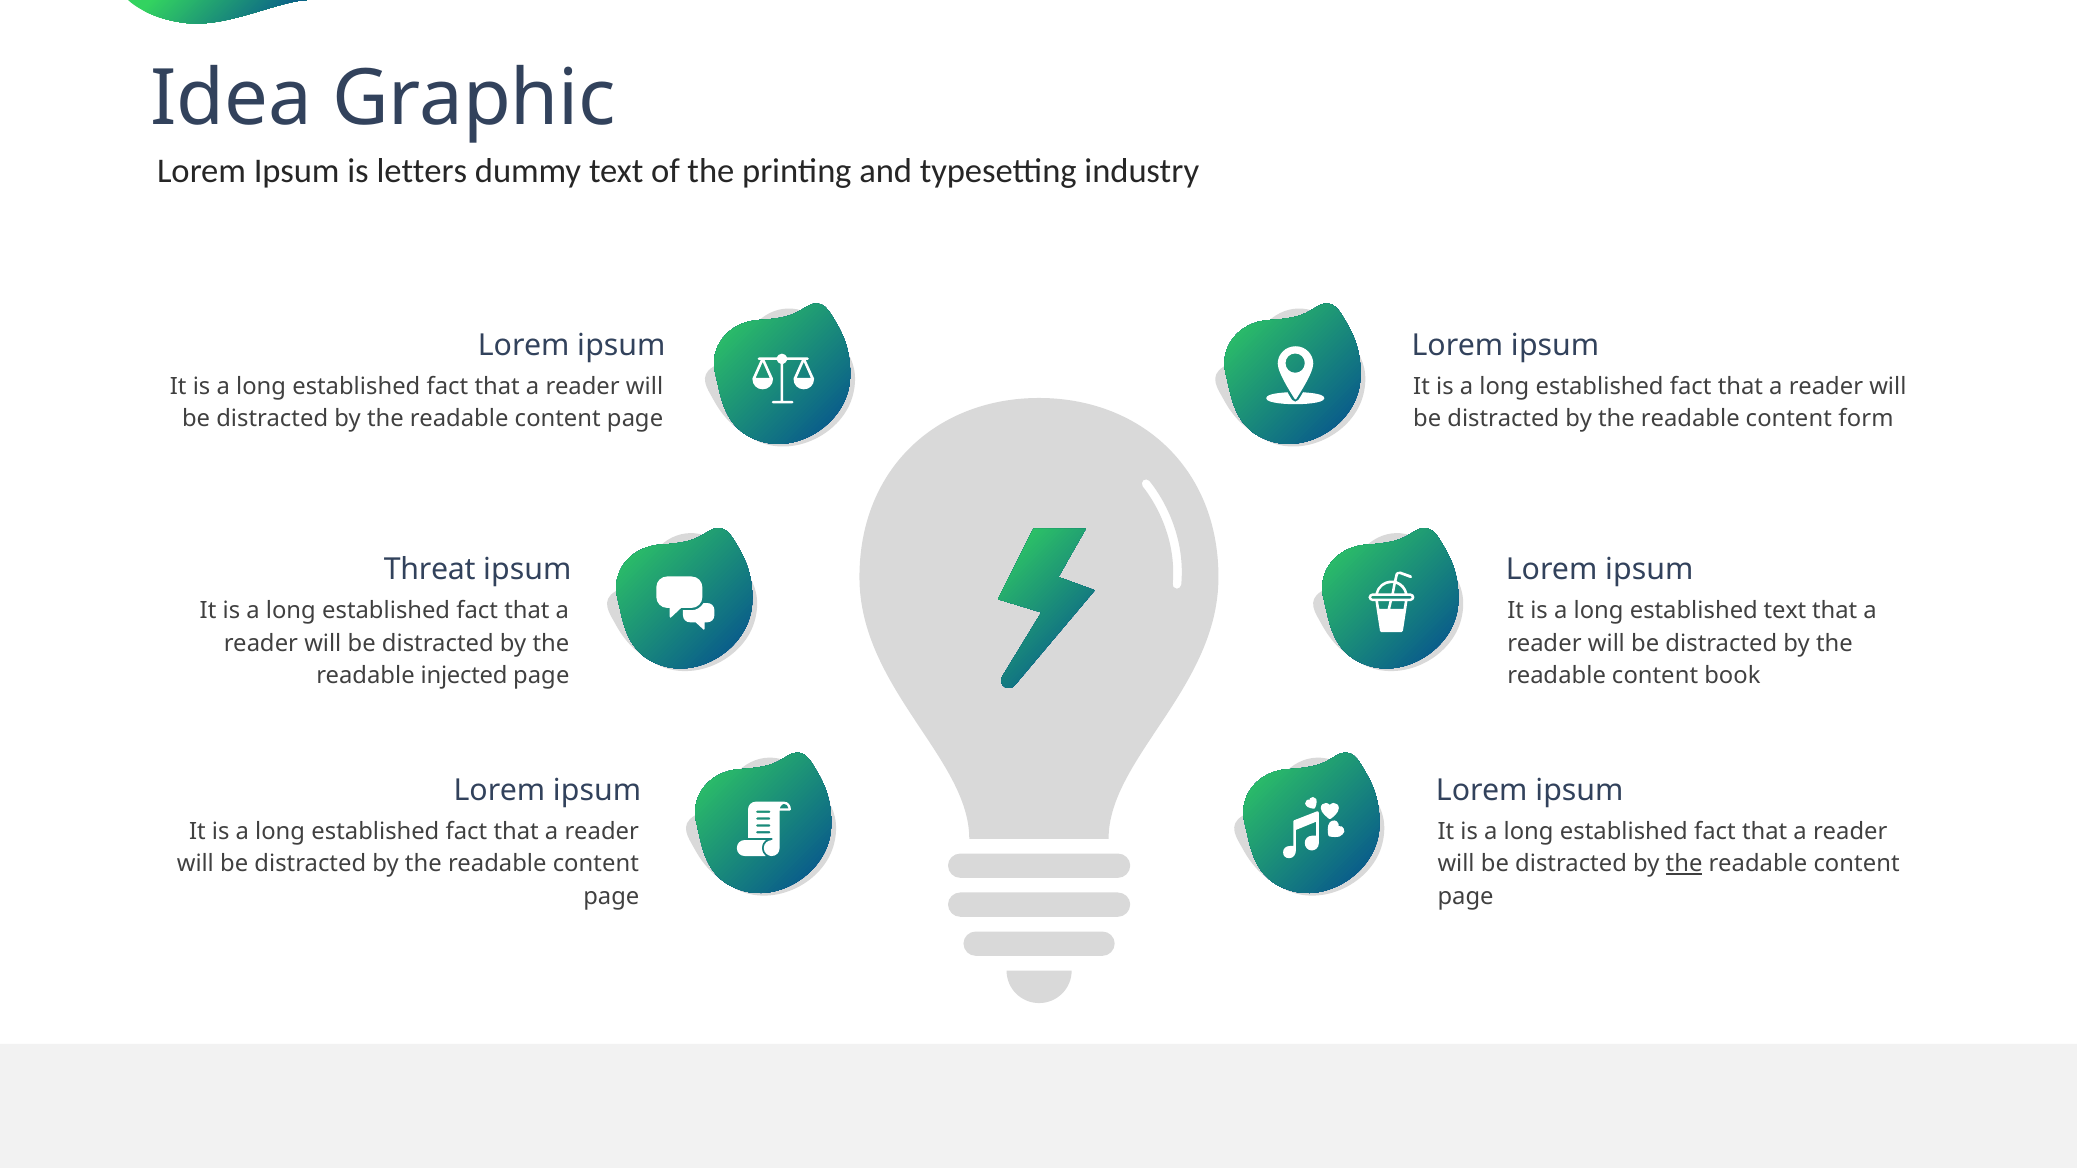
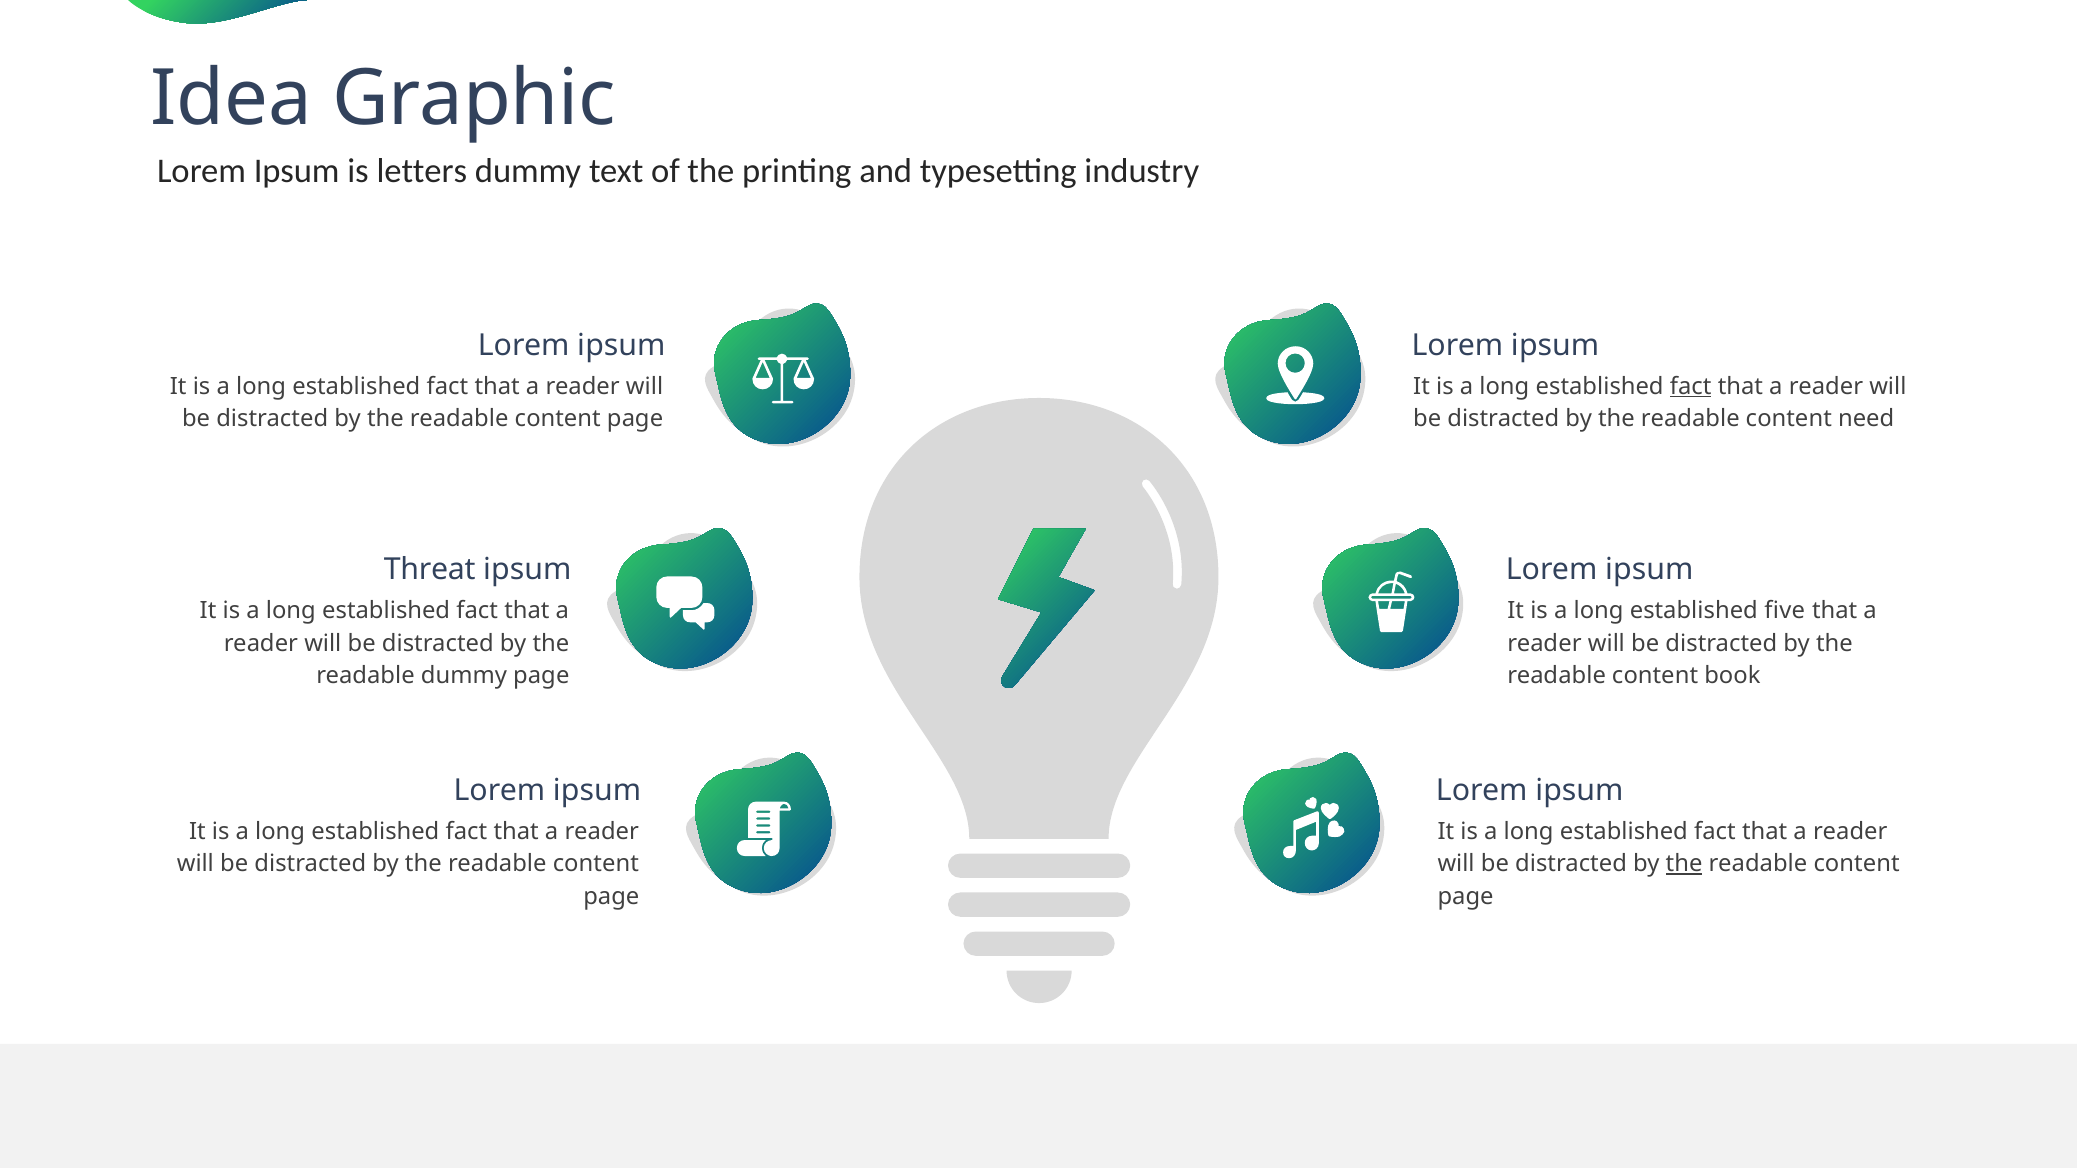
fact underline: none -> present (1691, 387)
form: form -> need (1866, 419)
established text: text -> five (1785, 611)
readable injected: injected -> dummy (464, 676)
